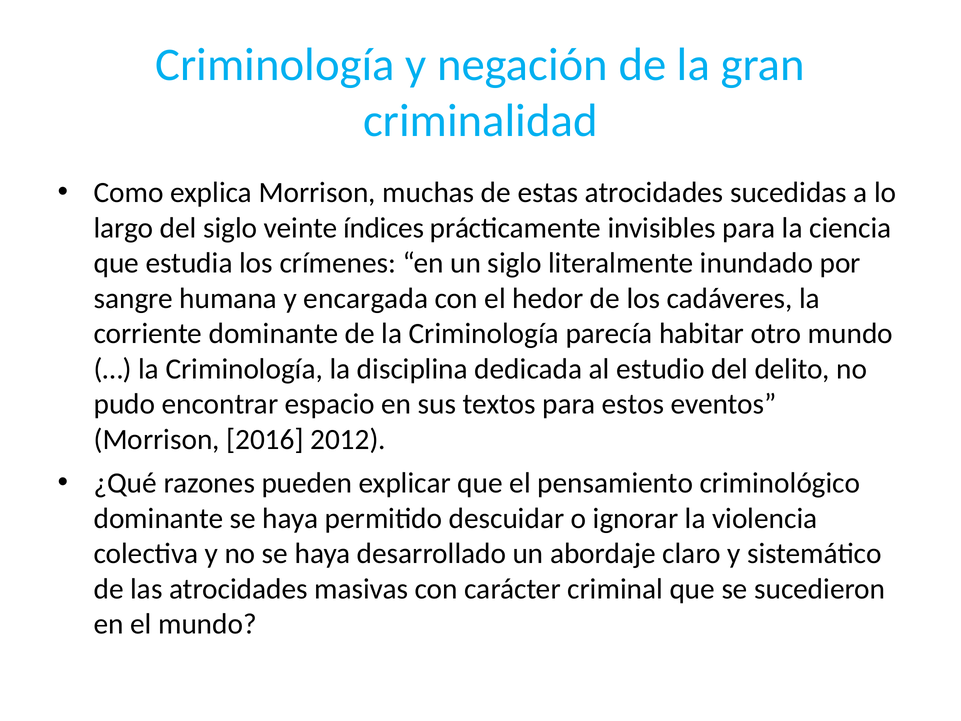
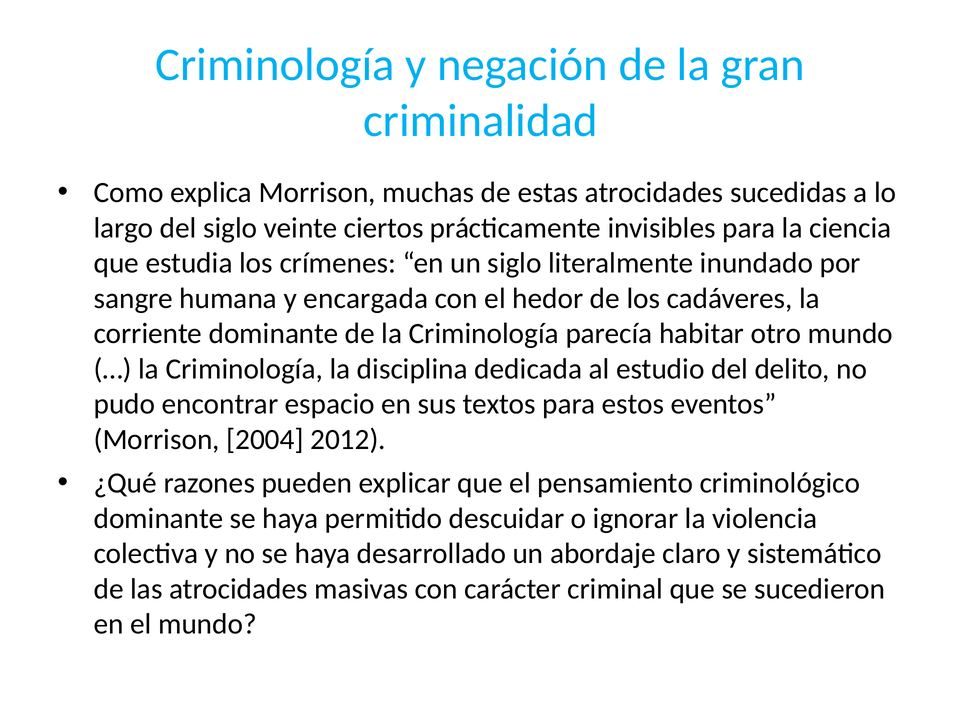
índices: índices -> ciertos (384, 228)
2016: 2016 -> 2004 (265, 439)
